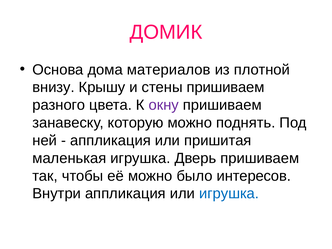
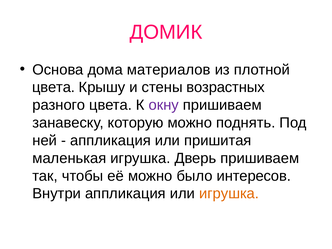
внизу: внизу -> цвета (54, 87)
стены пришиваем: пришиваем -> возрастных (226, 87)
игрушка colour: blue -> orange (229, 194)
